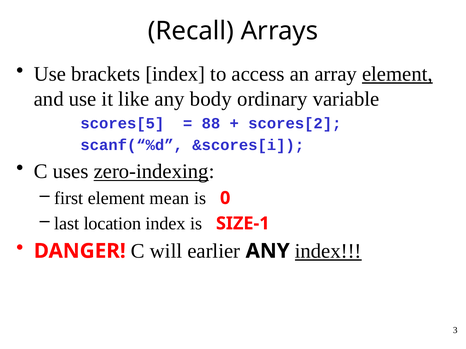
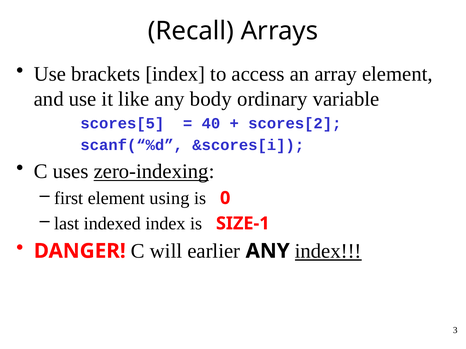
element underline: present -> none (397, 74)
88: 88 -> 40 (211, 124)
mean: mean -> using (169, 198)
location: location -> indexed (112, 224)
